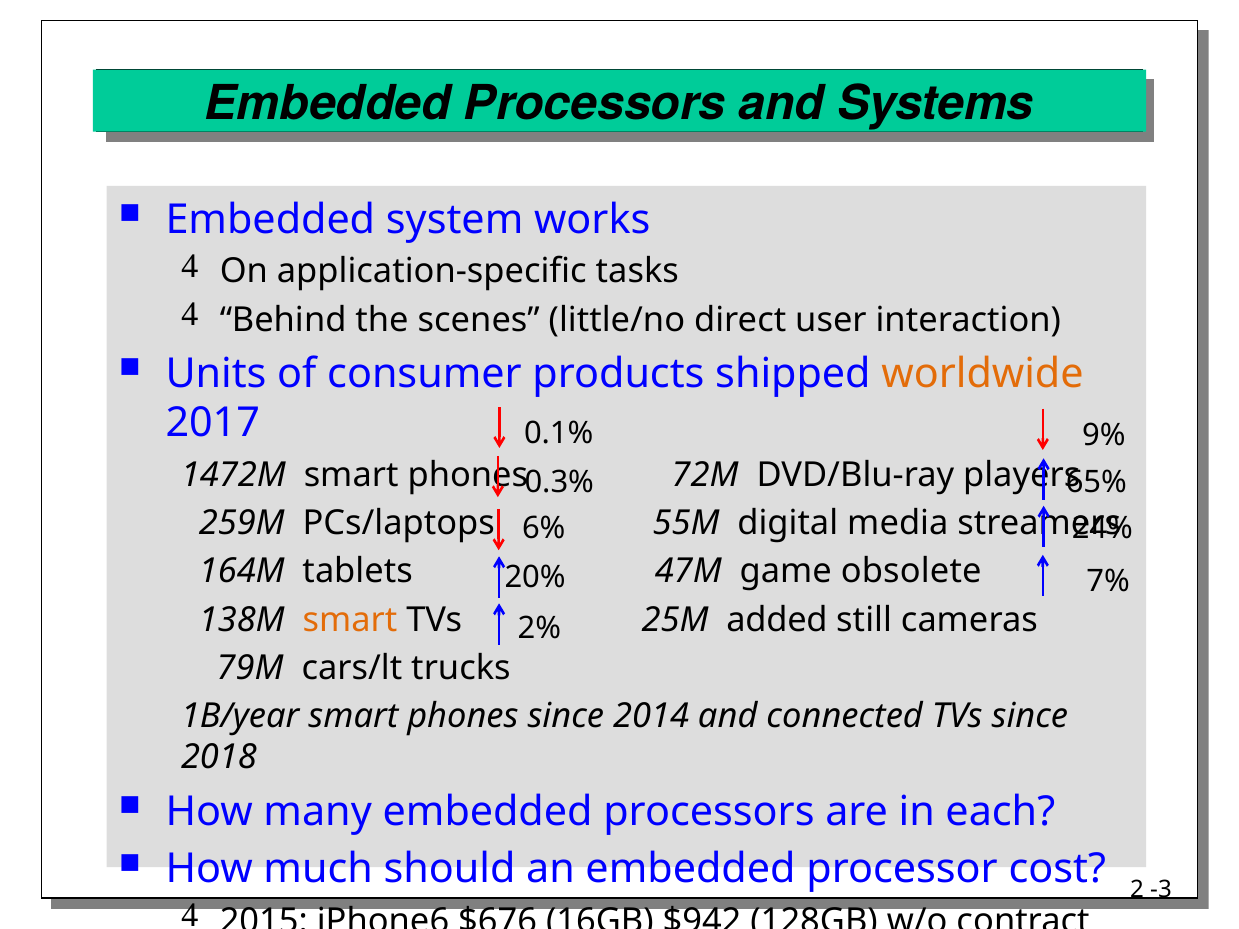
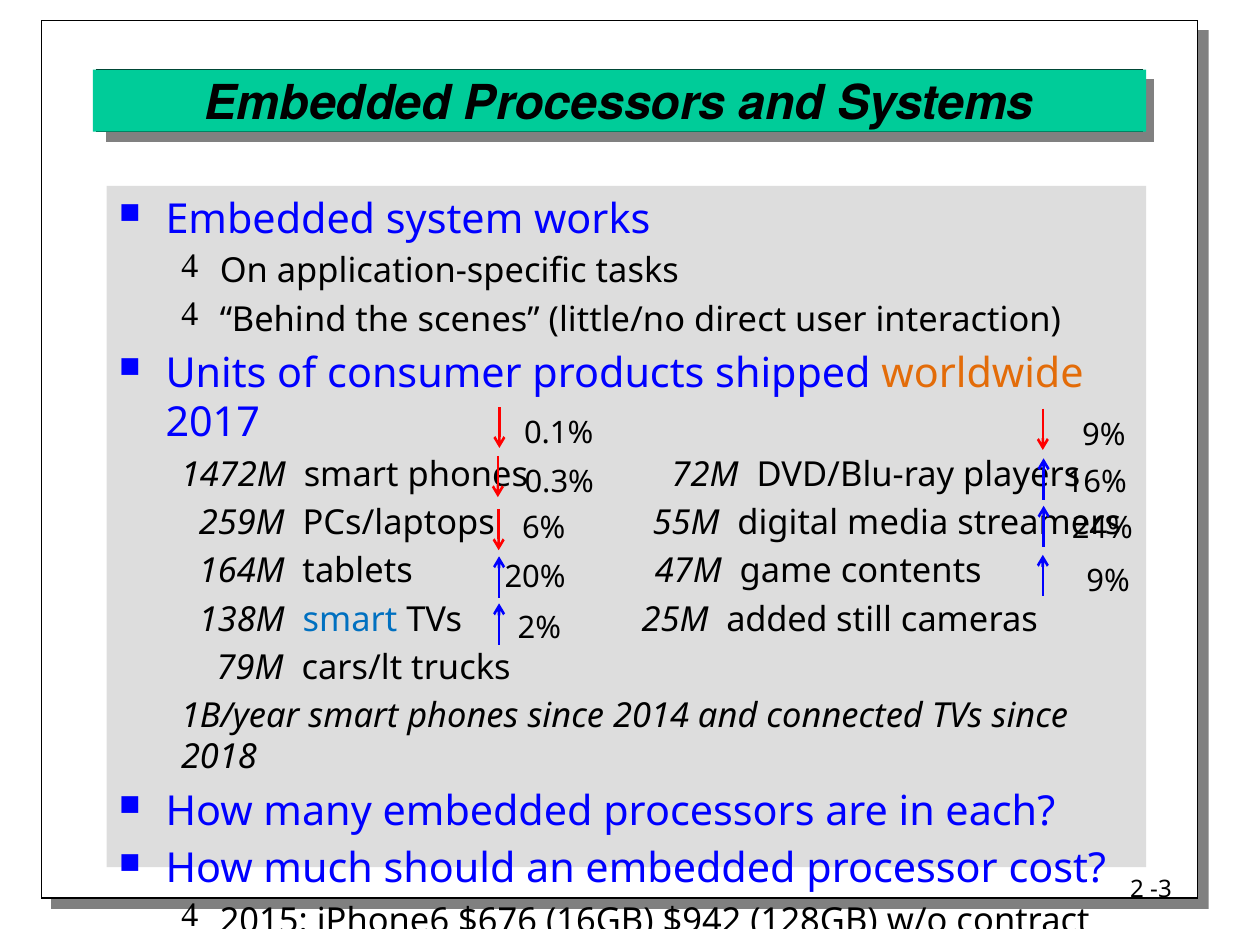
65%: 65% -> 16% (1096, 483)
obsolete: obsolete -> contents (911, 572)
7%: 7% -> 9% (1108, 581)
smart colour: orange -> blue (350, 620)
